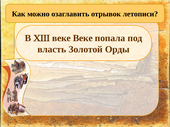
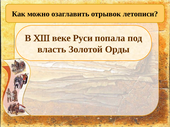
веке Веке: Веке -> Руси (83, 38)
